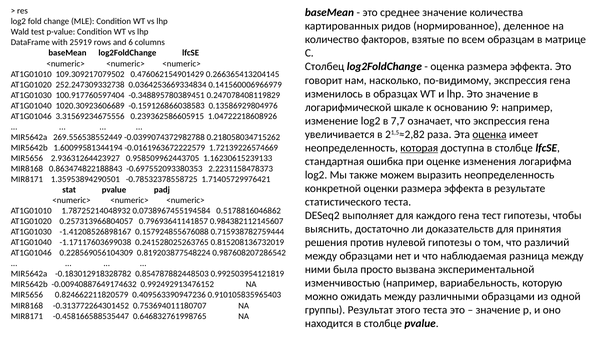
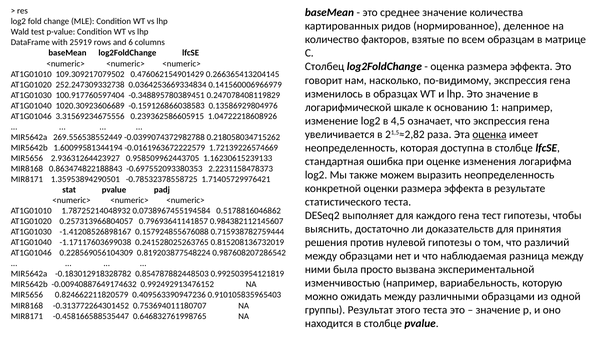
9: 9 -> 1 (495, 107)
7,7: 7,7 -> 4,5 (398, 121)
которая underline: present -> none (419, 148)
